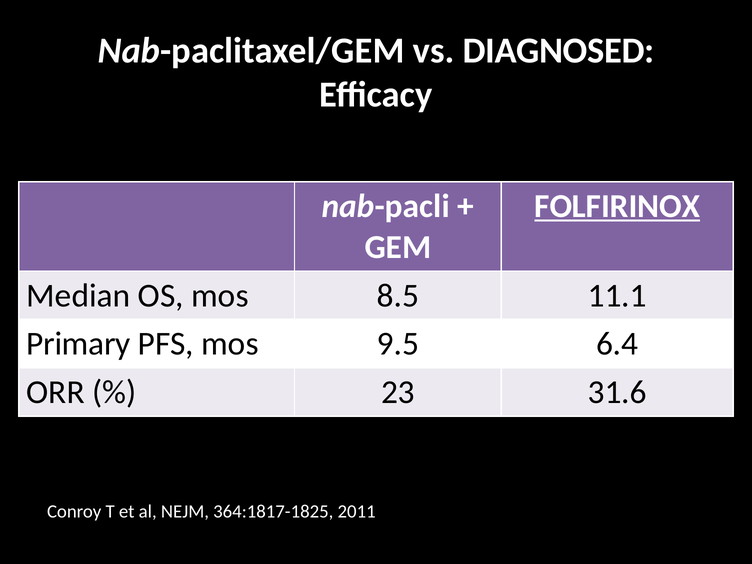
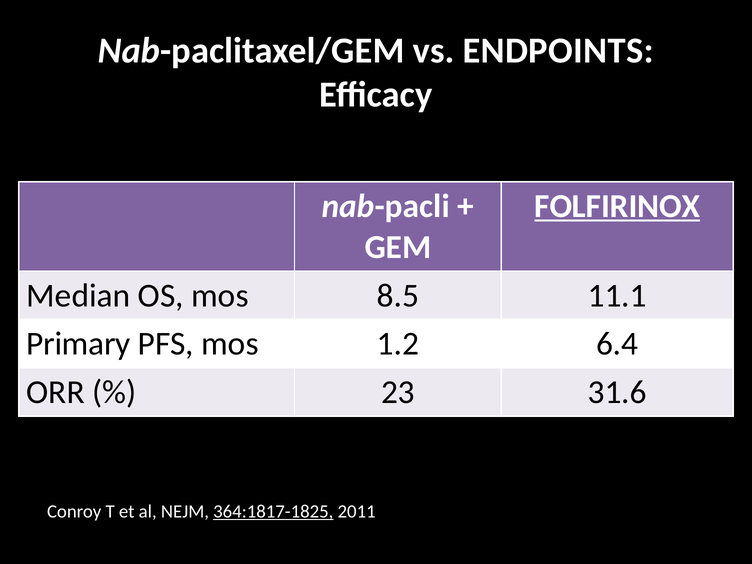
DIAGNOSED: DIAGNOSED -> ENDPOINTS (558, 51)
9.5: 9.5 -> 1.2 (398, 344)
364:1817-1825 underline: none -> present (273, 511)
